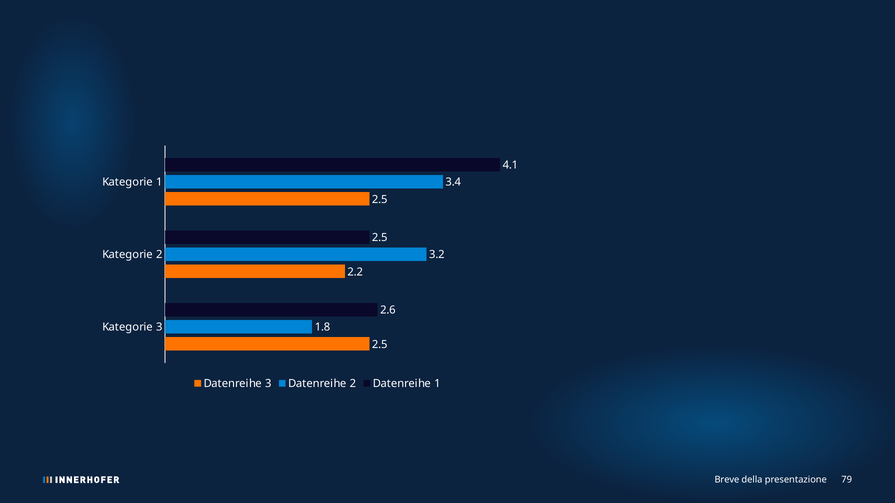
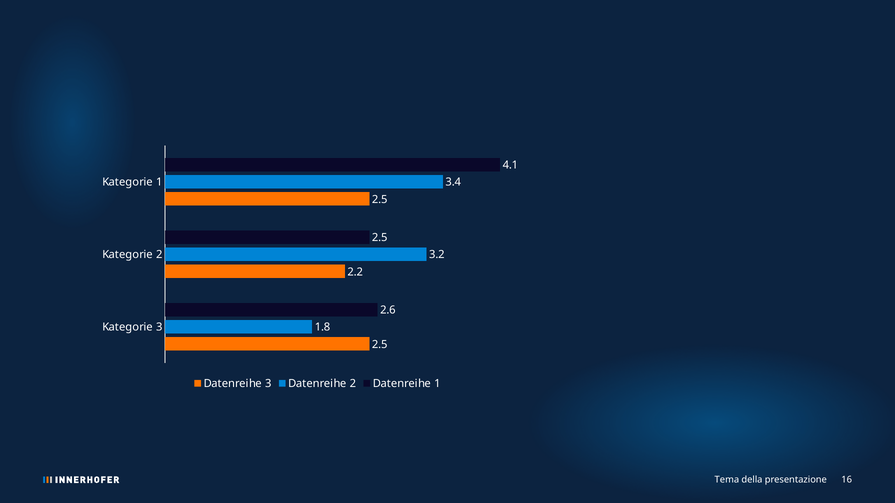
Breve: Breve -> Tema (727, 480)
79: 79 -> 16 (847, 480)
